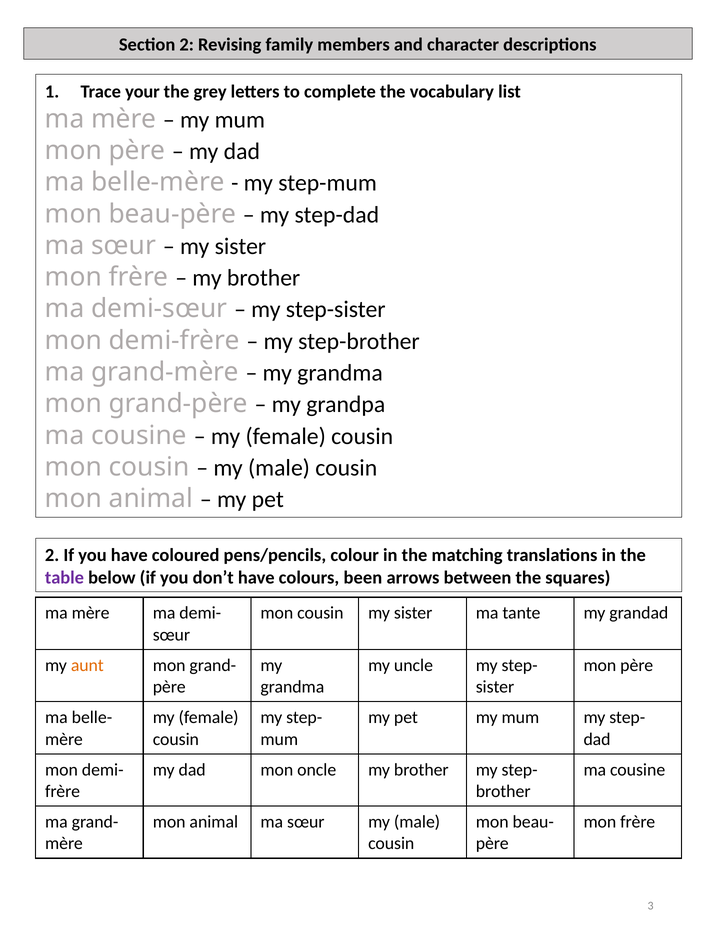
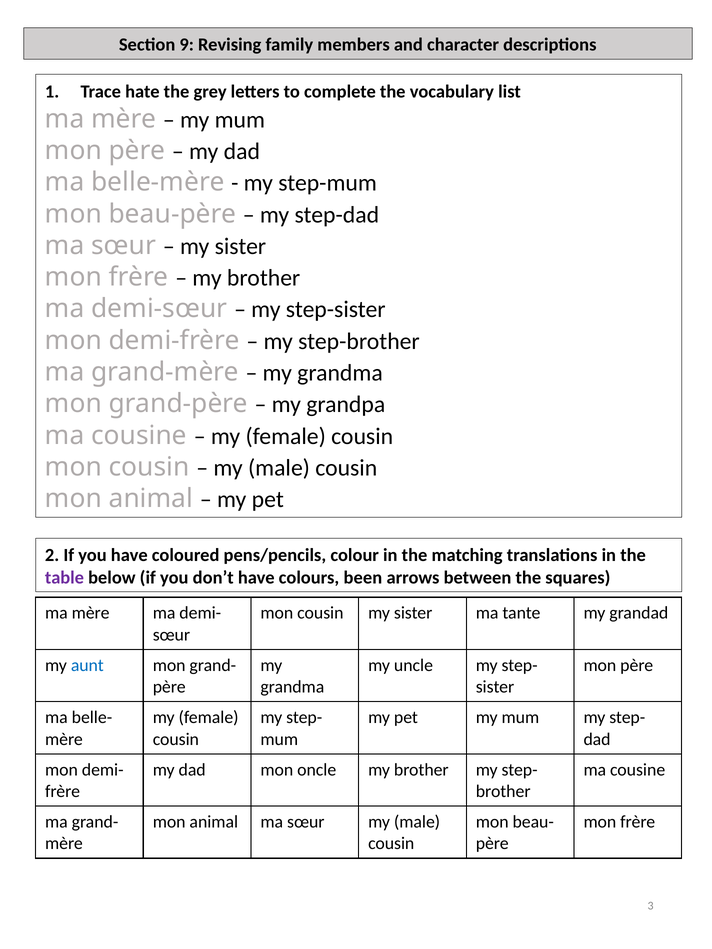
Section 2: 2 -> 9 (187, 45)
your: your -> hate (142, 91)
aunt colour: orange -> blue (87, 666)
